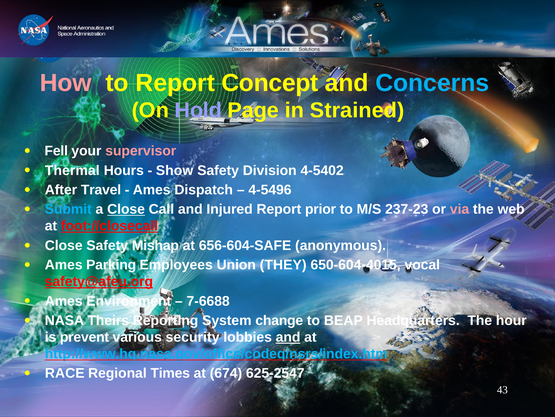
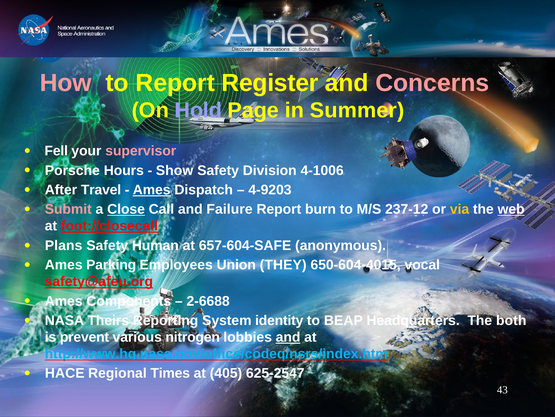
Concept: Concept -> Register (270, 83)
Concerns colour: light blue -> pink (432, 83)
Strained: Strained -> Summer (357, 110)
Thermal: Thermal -> Porsche (72, 170)
4-5402: 4-5402 -> 4-1006 (322, 170)
Ames underline: none -> present (152, 190)
4-5496: 4-5496 -> 4-9203 (270, 190)
Submit colour: light blue -> pink (68, 209)
Injured: Injured -> Failure (230, 209)
prior: prior -> burn (320, 209)
237-23: 237-23 -> 237-12 (407, 209)
via colour: pink -> yellow (460, 209)
web underline: none -> present (511, 209)
Close: Close -> Plans (64, 245)
Mishap: Mishap -> Human (155, 245)
656-604-SAFE: 656-604-SAFE -> 657-604-SAFE (245, 245)
Environment: Environment -> Components (129, 301)
7-6688: 7-6688 -> 2-6688 (208, 301)
change: change -> identity (279, 320)
hour: hour -> both (511, 320)
security: security -> nitrogen (193, 337)
RACE: RACE -> HACE (65, 373)
674: 674 -> 405 (226, 373)
